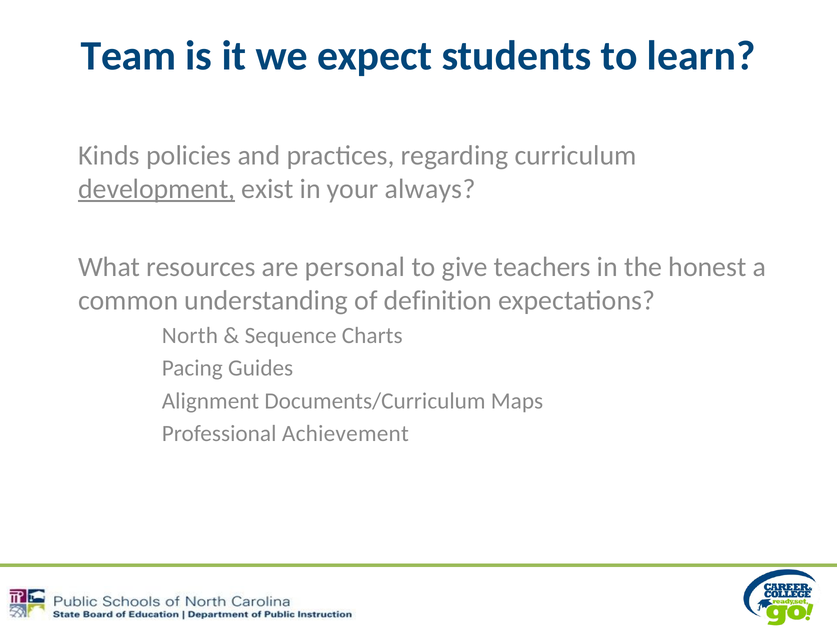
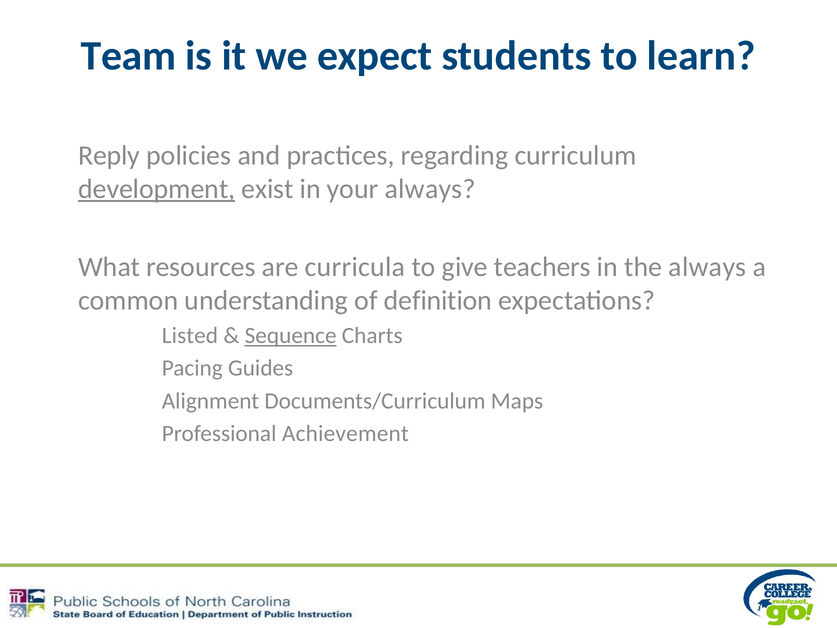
Kinds: Kinds -> Reply (109, 155)
personal: personal -> curricula (355, 267)
the honest: honest -> always (707, 267)
North: North -> Listed (190, 336)
Sequence underline: none -> present (291, 336)
